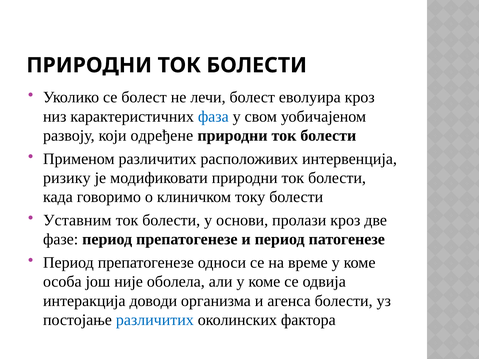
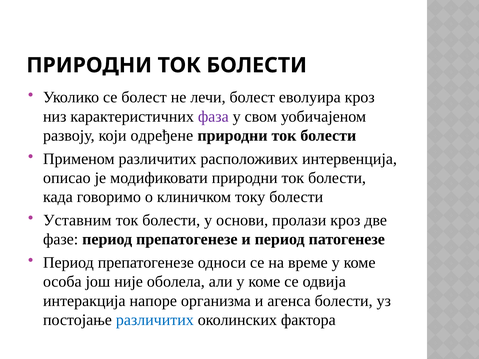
фаза colour: blue -> purple (213, 117)
ризику: ризику -> описао (67, 178)
доводи: доводи -> напоре (153, 301)
